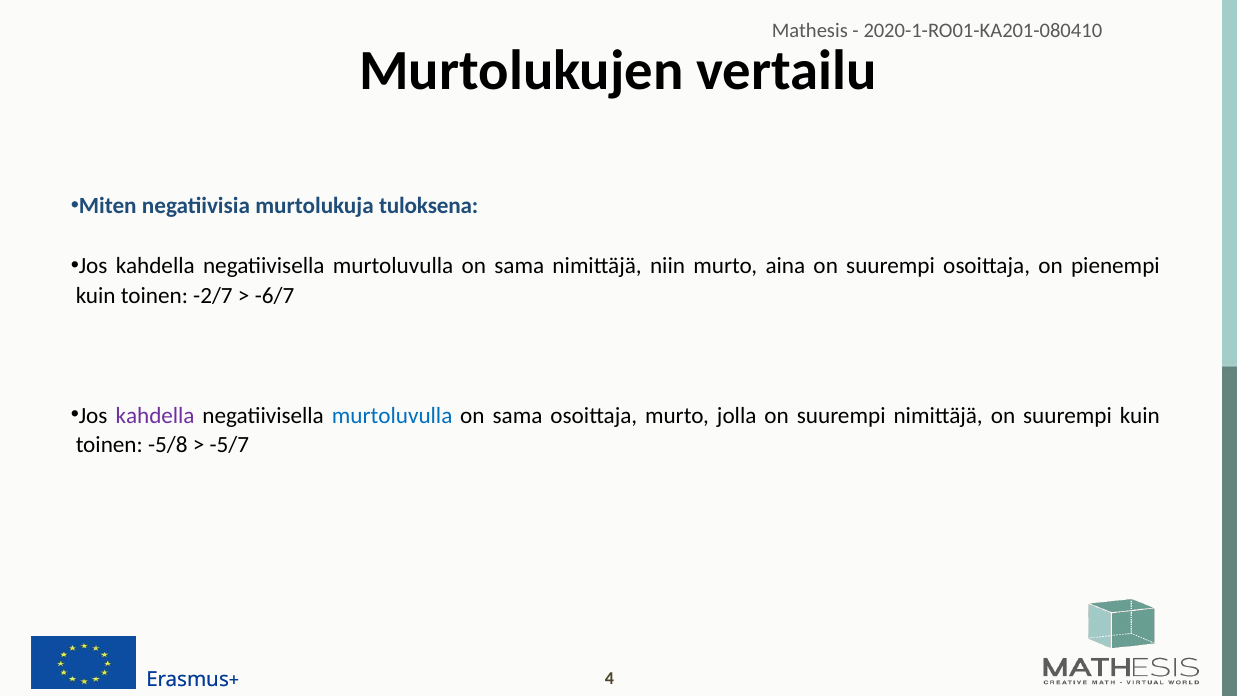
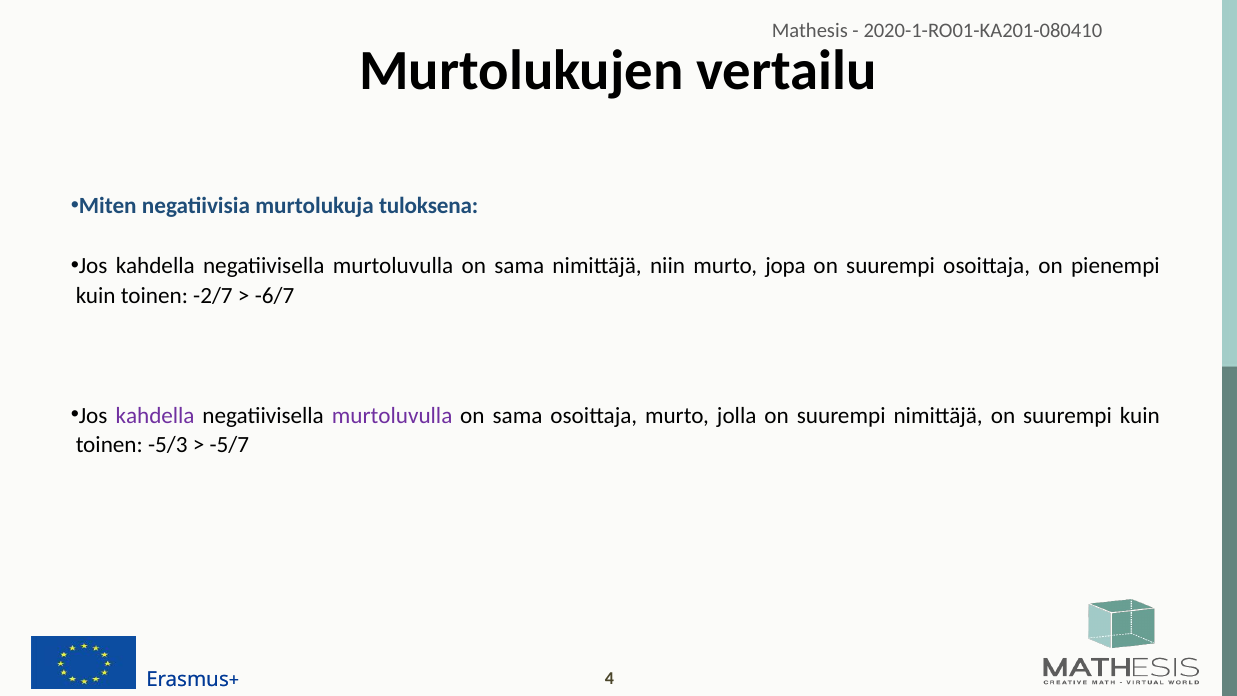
aina: aina -> jopa (786, 266)
murtoluvulla colour: blue -> purple (392, 415)
-5/8: -5/8 -> -5/3 (168, 445)
